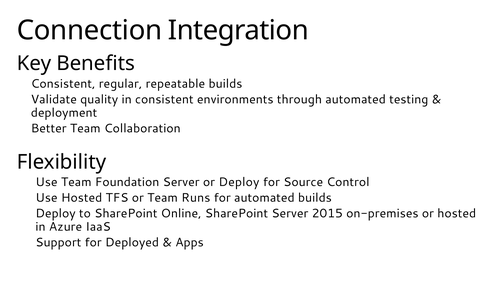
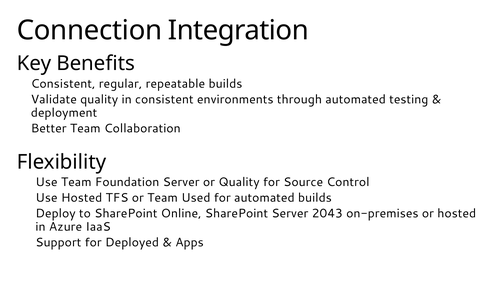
or Deploy: Deploy -> Quality (239, 182)
Runs: Runs -> Used (196, 198)
2015: 2015 -> 2043 (327, 213)
